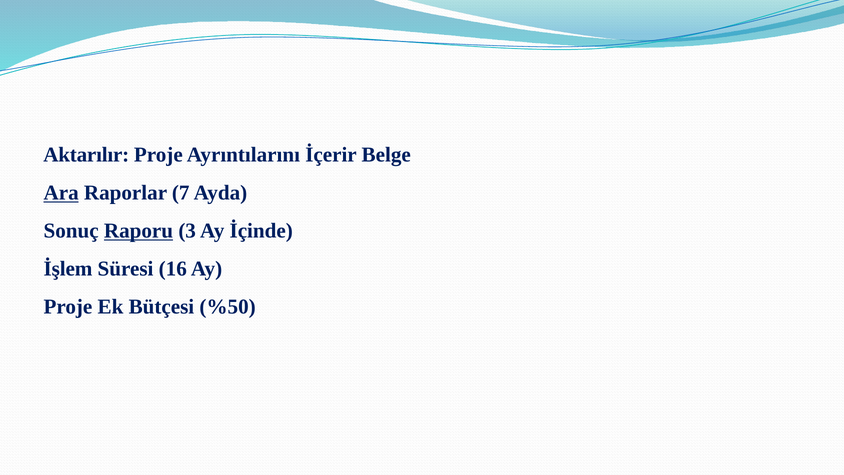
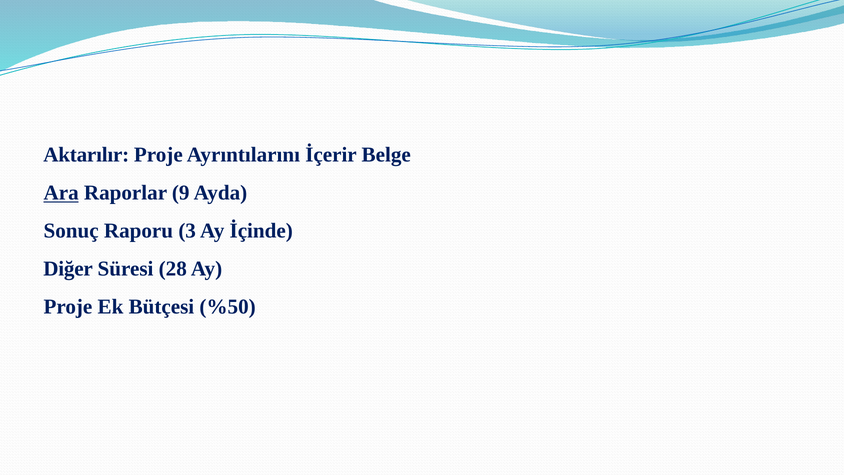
7: 7 -> 9 (181, 193)
Raporu underline: present -> none (138, 231)
İşlem: İşlem -> Diğer (68, 269)
16: 16 -> 28 (173, 269)
